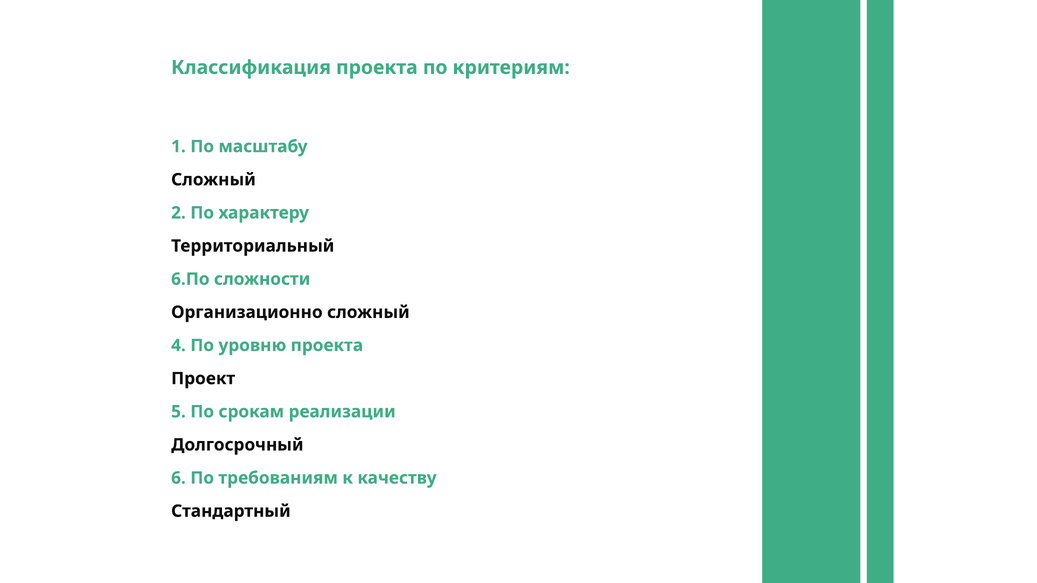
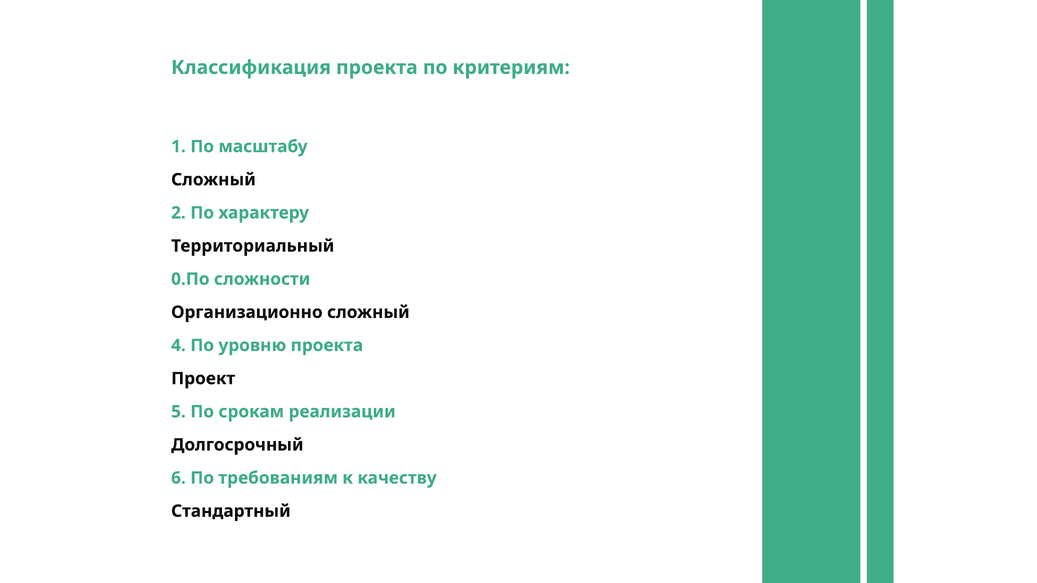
6.По: 6.По -> 0.По (190, 279)
